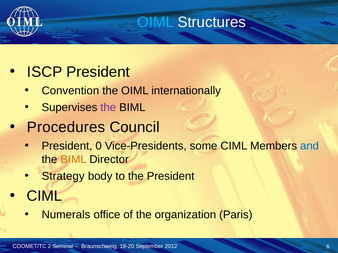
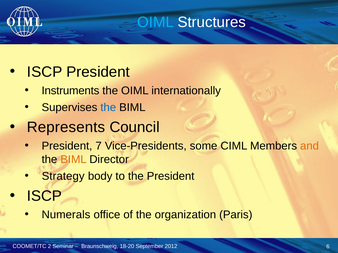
Convention: Convention -> Instruments (70, 91)
the colour: purple -> blue (108, 108)
Procedures: Procedures -> Represents (66, 127)
0: 0 -> 7 (99, 146)
and colour: blue -> orange (310, 146)
CIML: CIML -> ISCP (44, 196)
